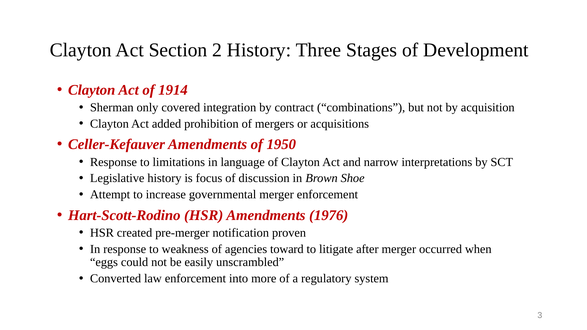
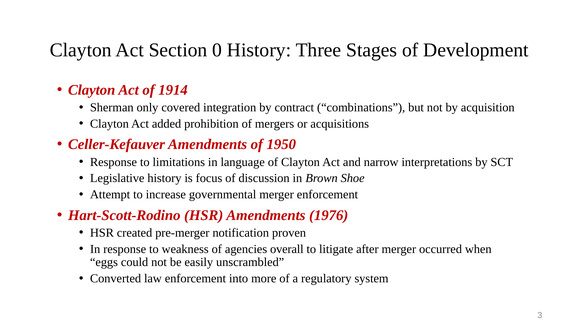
2: 2 -> 0 (217, 50)
toward: toward -> overall (287, 249)
